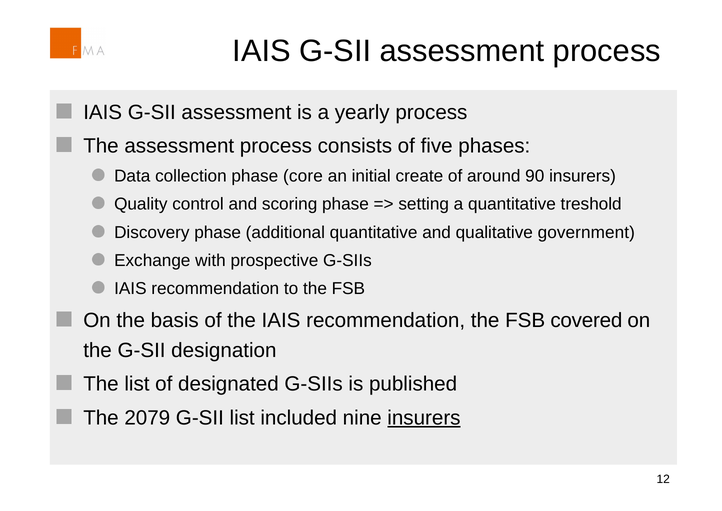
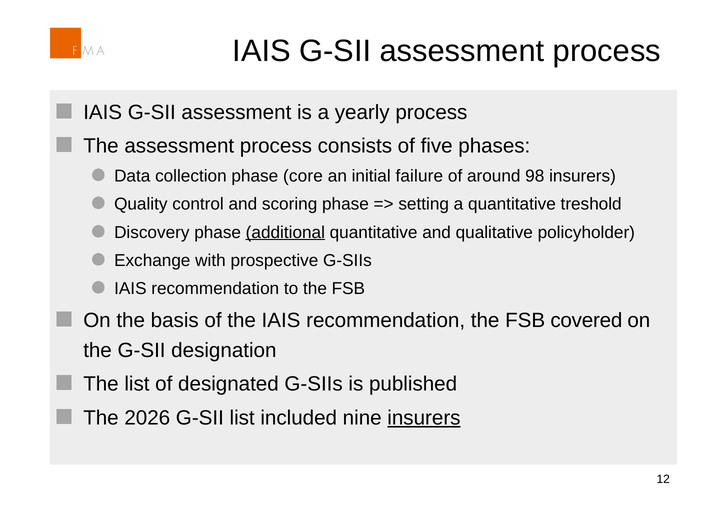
create: create -> failure (419, 176)
90: 90 -> 98 (535, 176)
additional underline: none -> present (285, 232)
government: government -> policyholder (586, 232)
2079: 2079 -> 2026 (147, 417)
